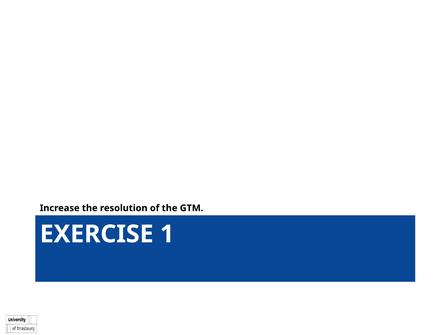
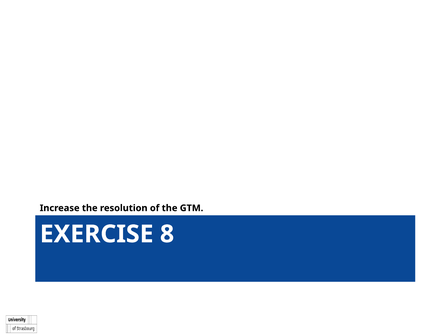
1: 1 -> 8 (167, 234)
